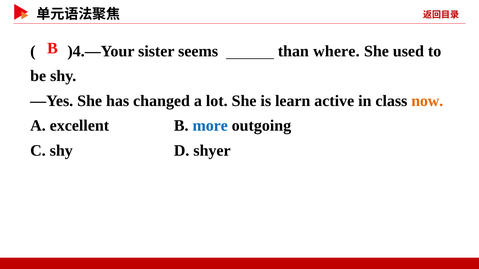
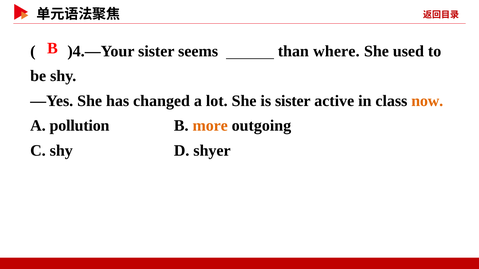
is learn: learn -> sister (293, 101)
excellent: excellent -> pollution (80, 126)
more colour: blue -> orange (210, 126)
